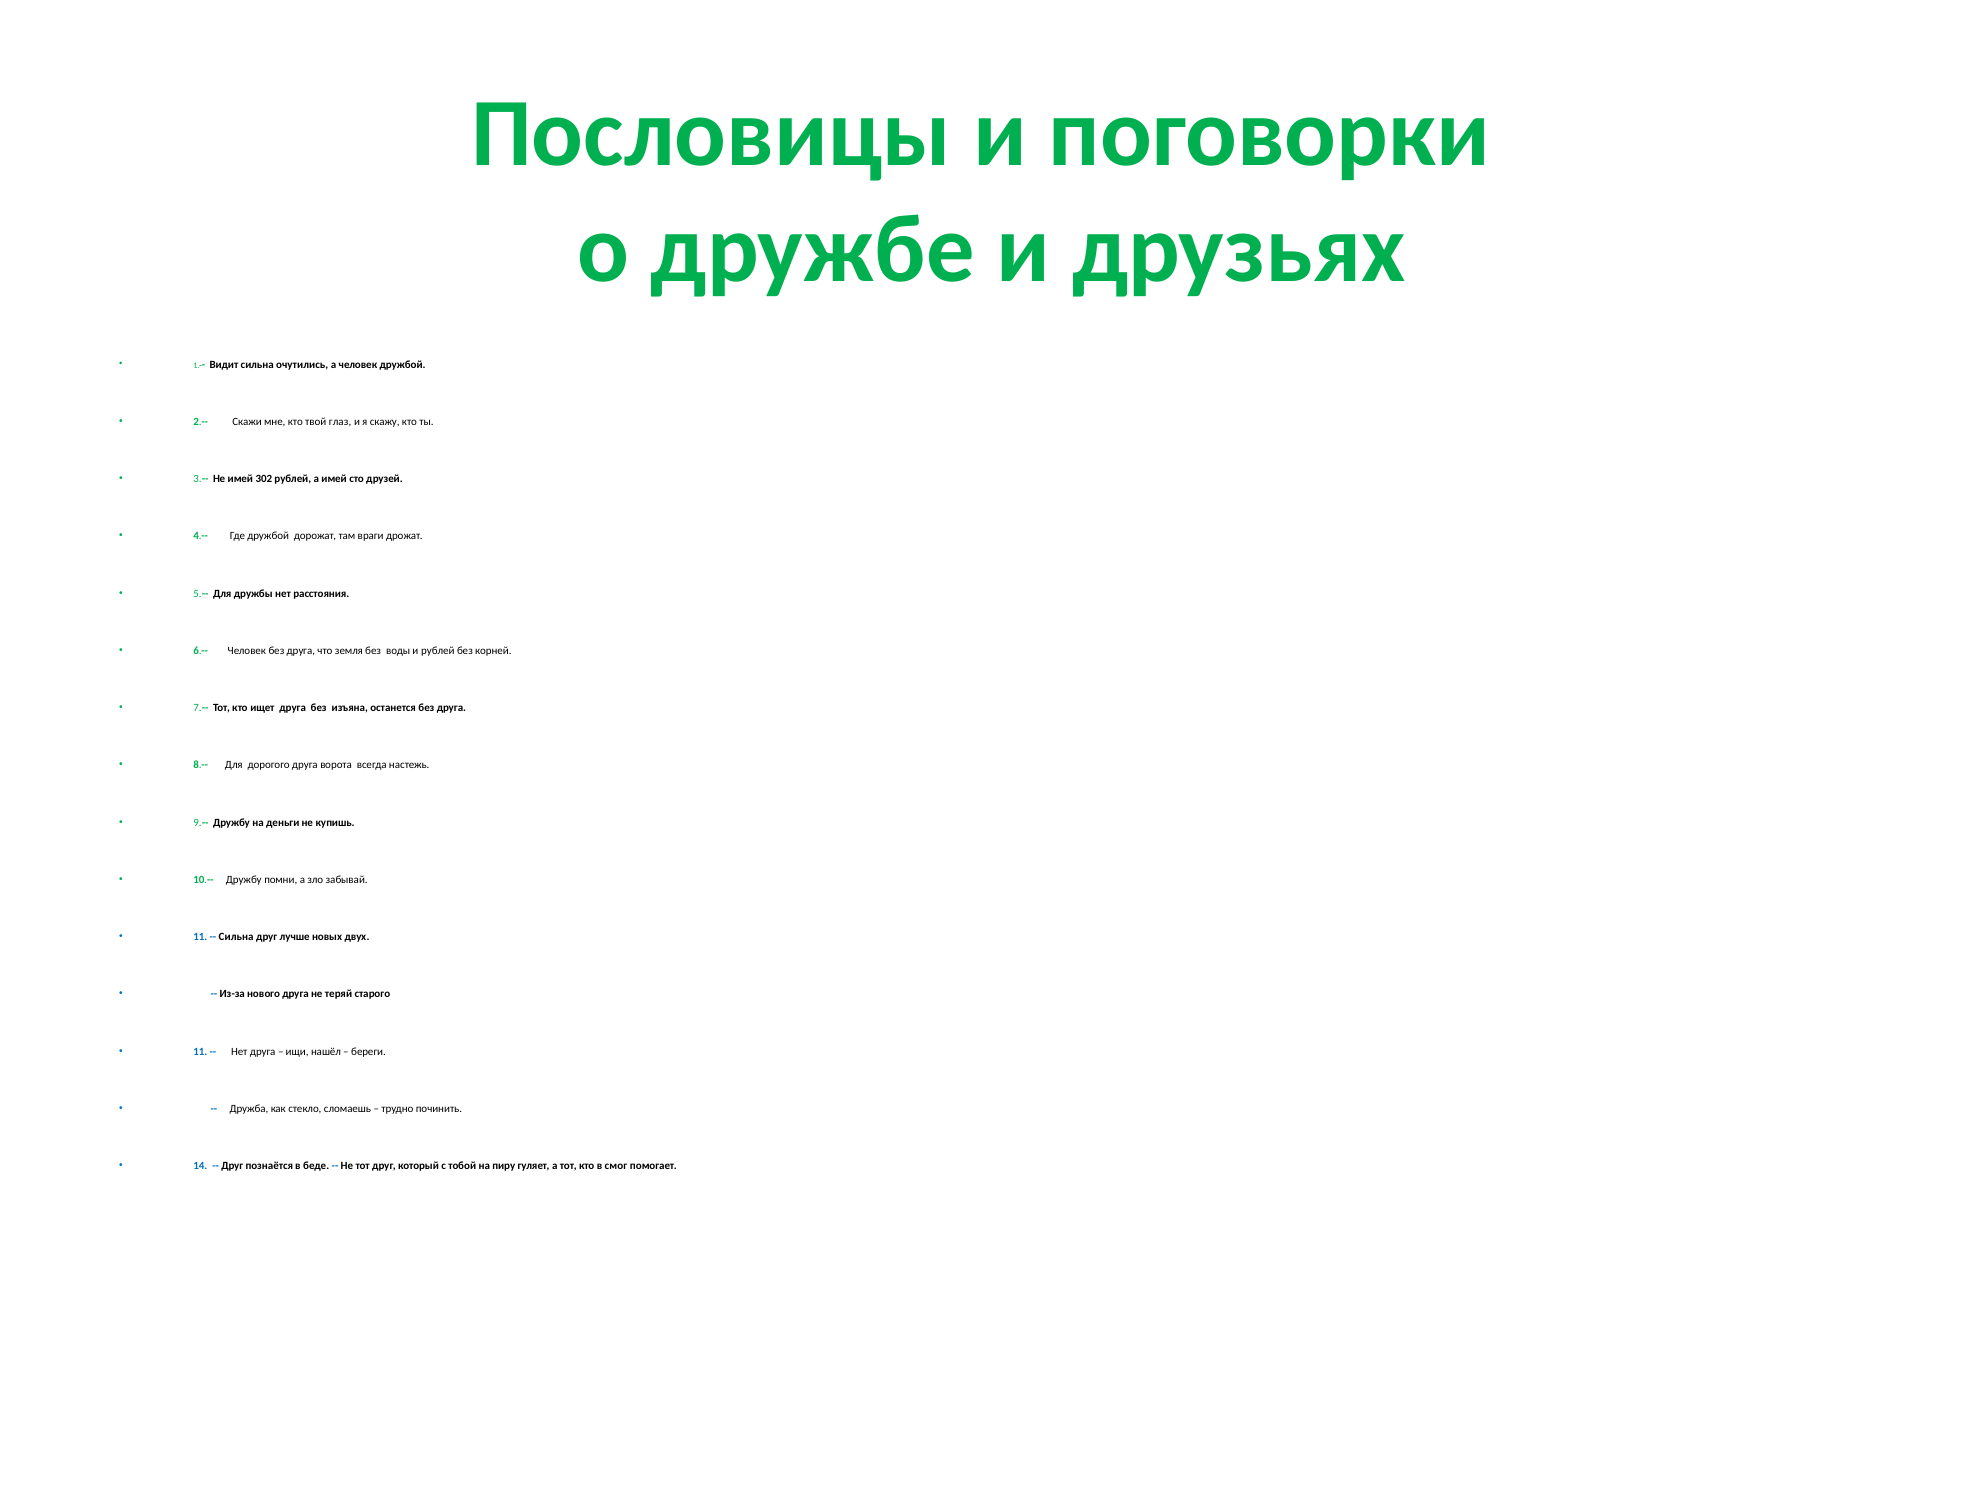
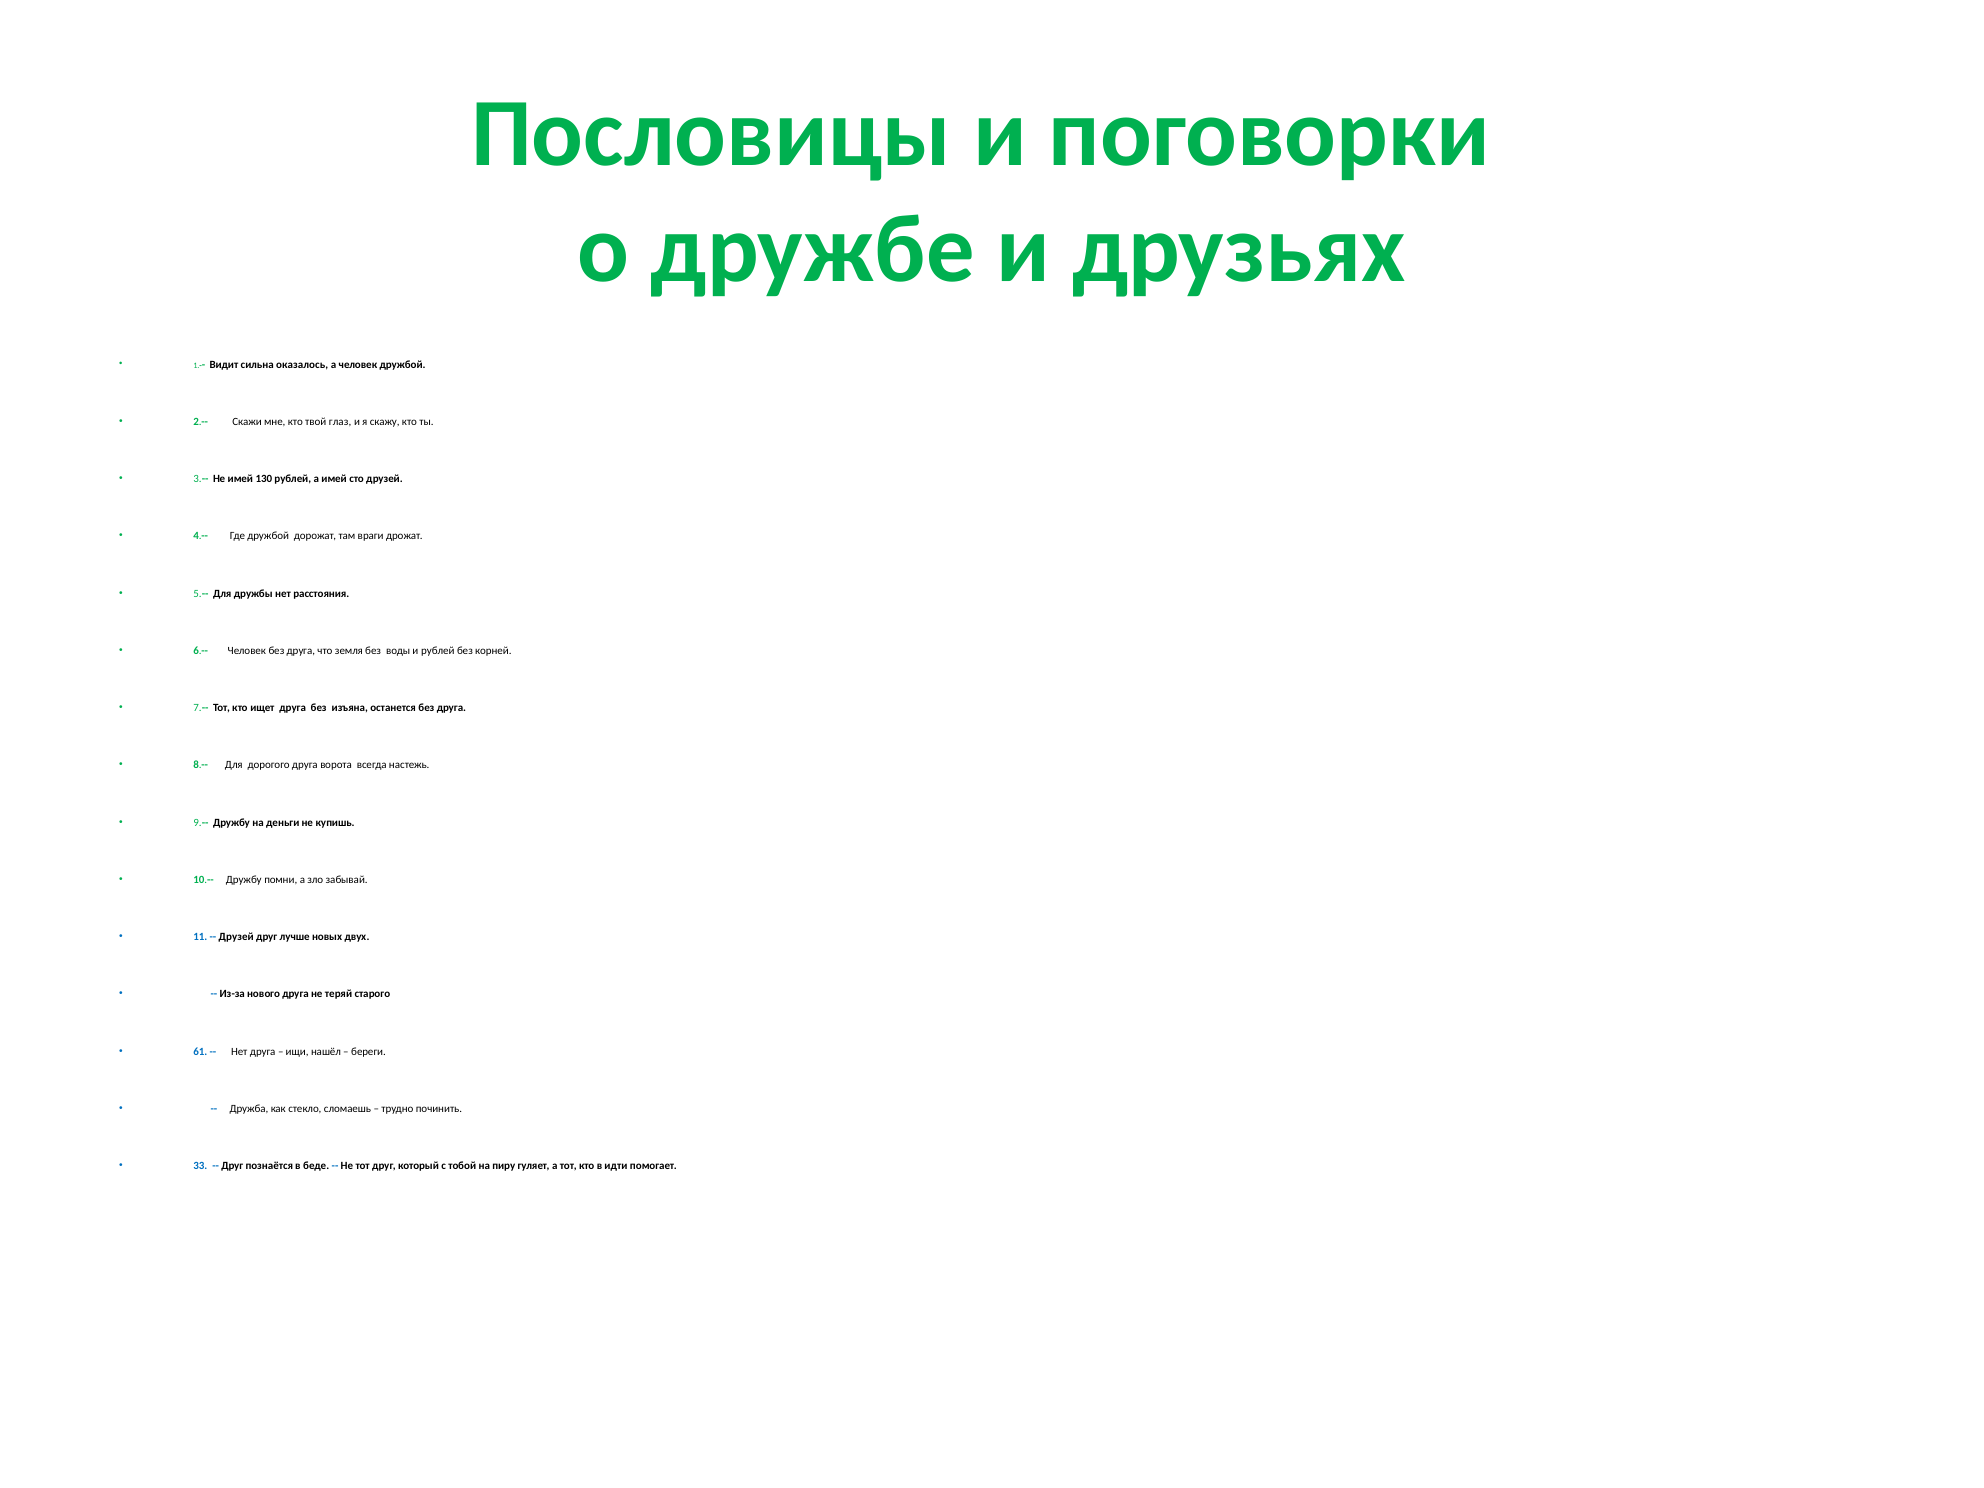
очутились: очутились -> оказалось (302, 364)
302: 302 -> 130 (264, 479)
Сильна: Сильна -> Друзей (236, 937)
11: 11 -> 61 (200, 1052)
14: 14 -> 33 (200, 1166)
смог: смог -> идти (616, 1166)
